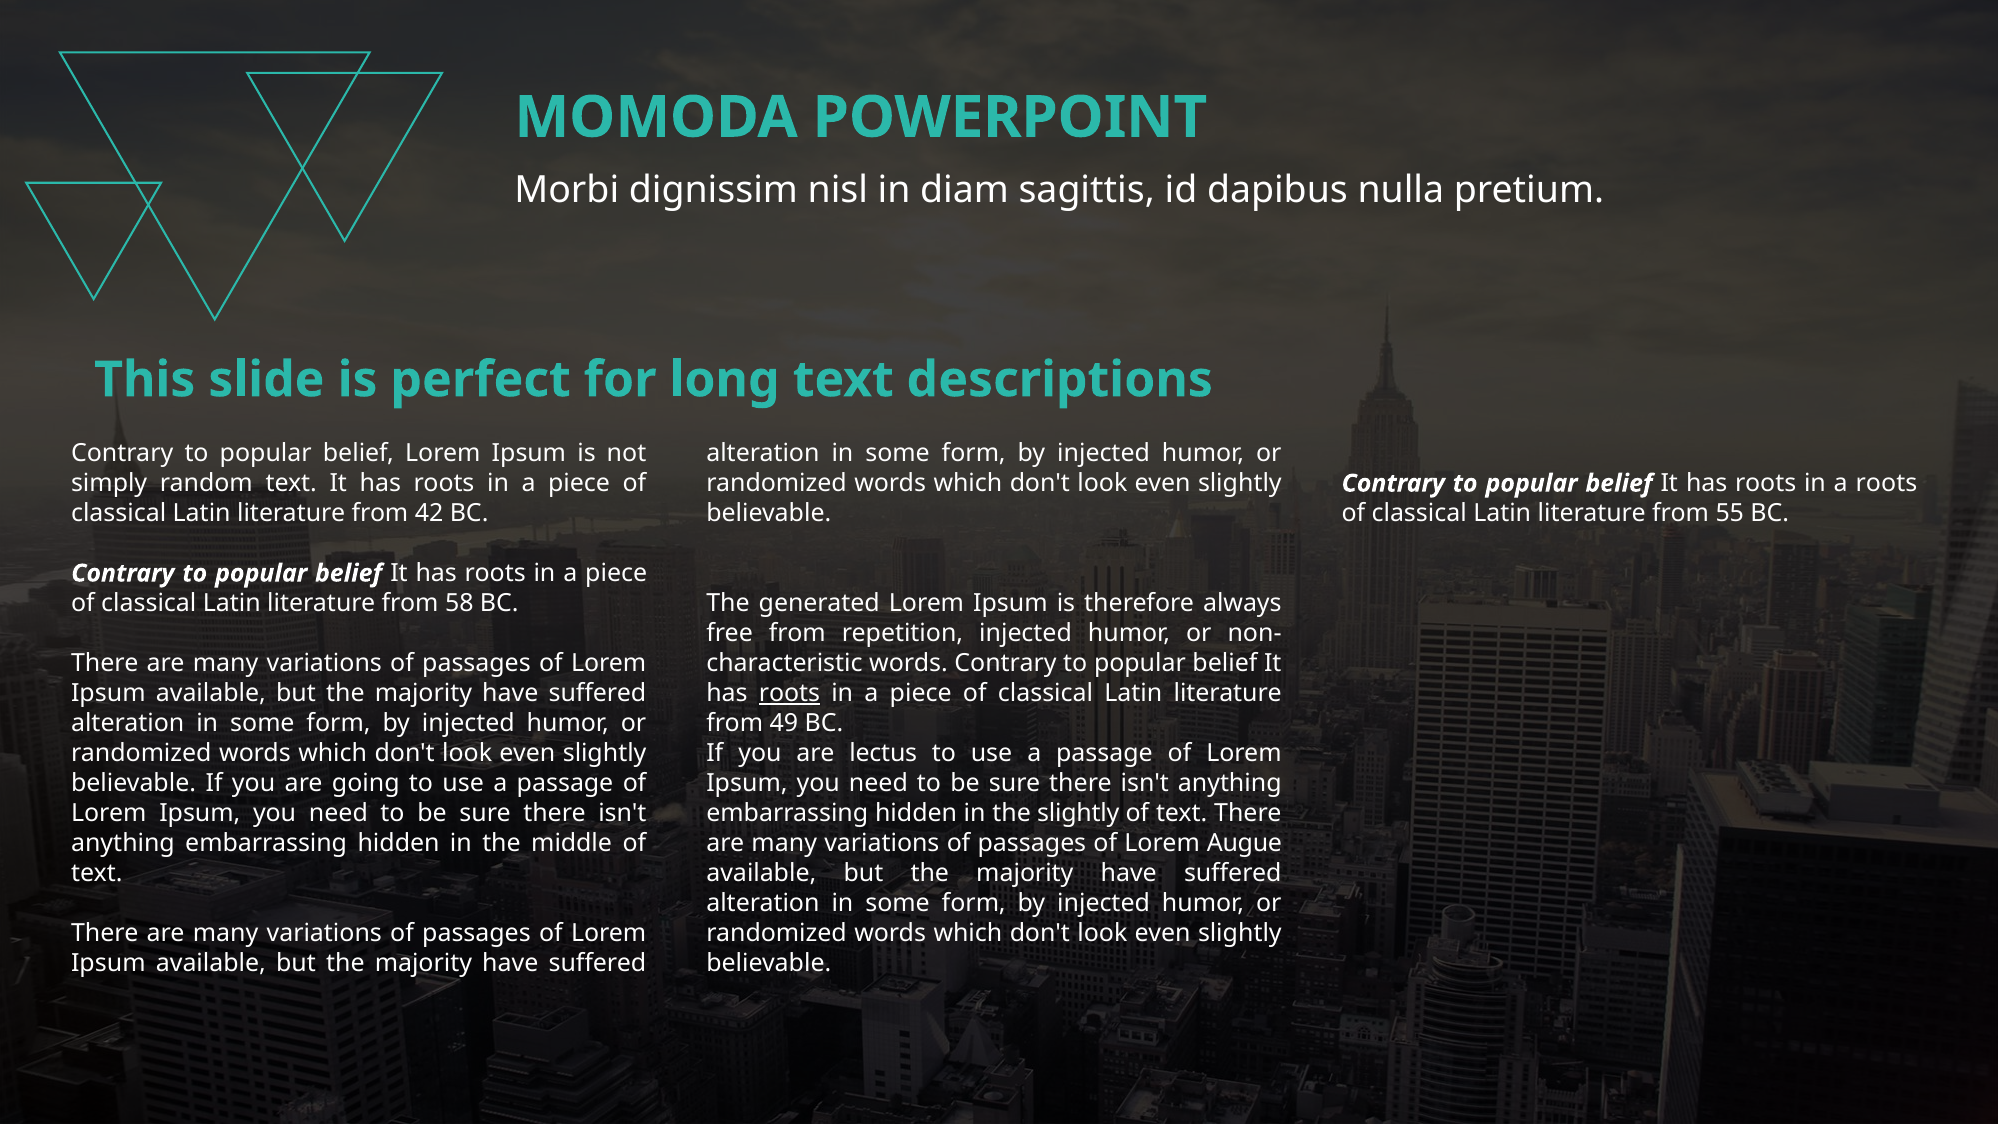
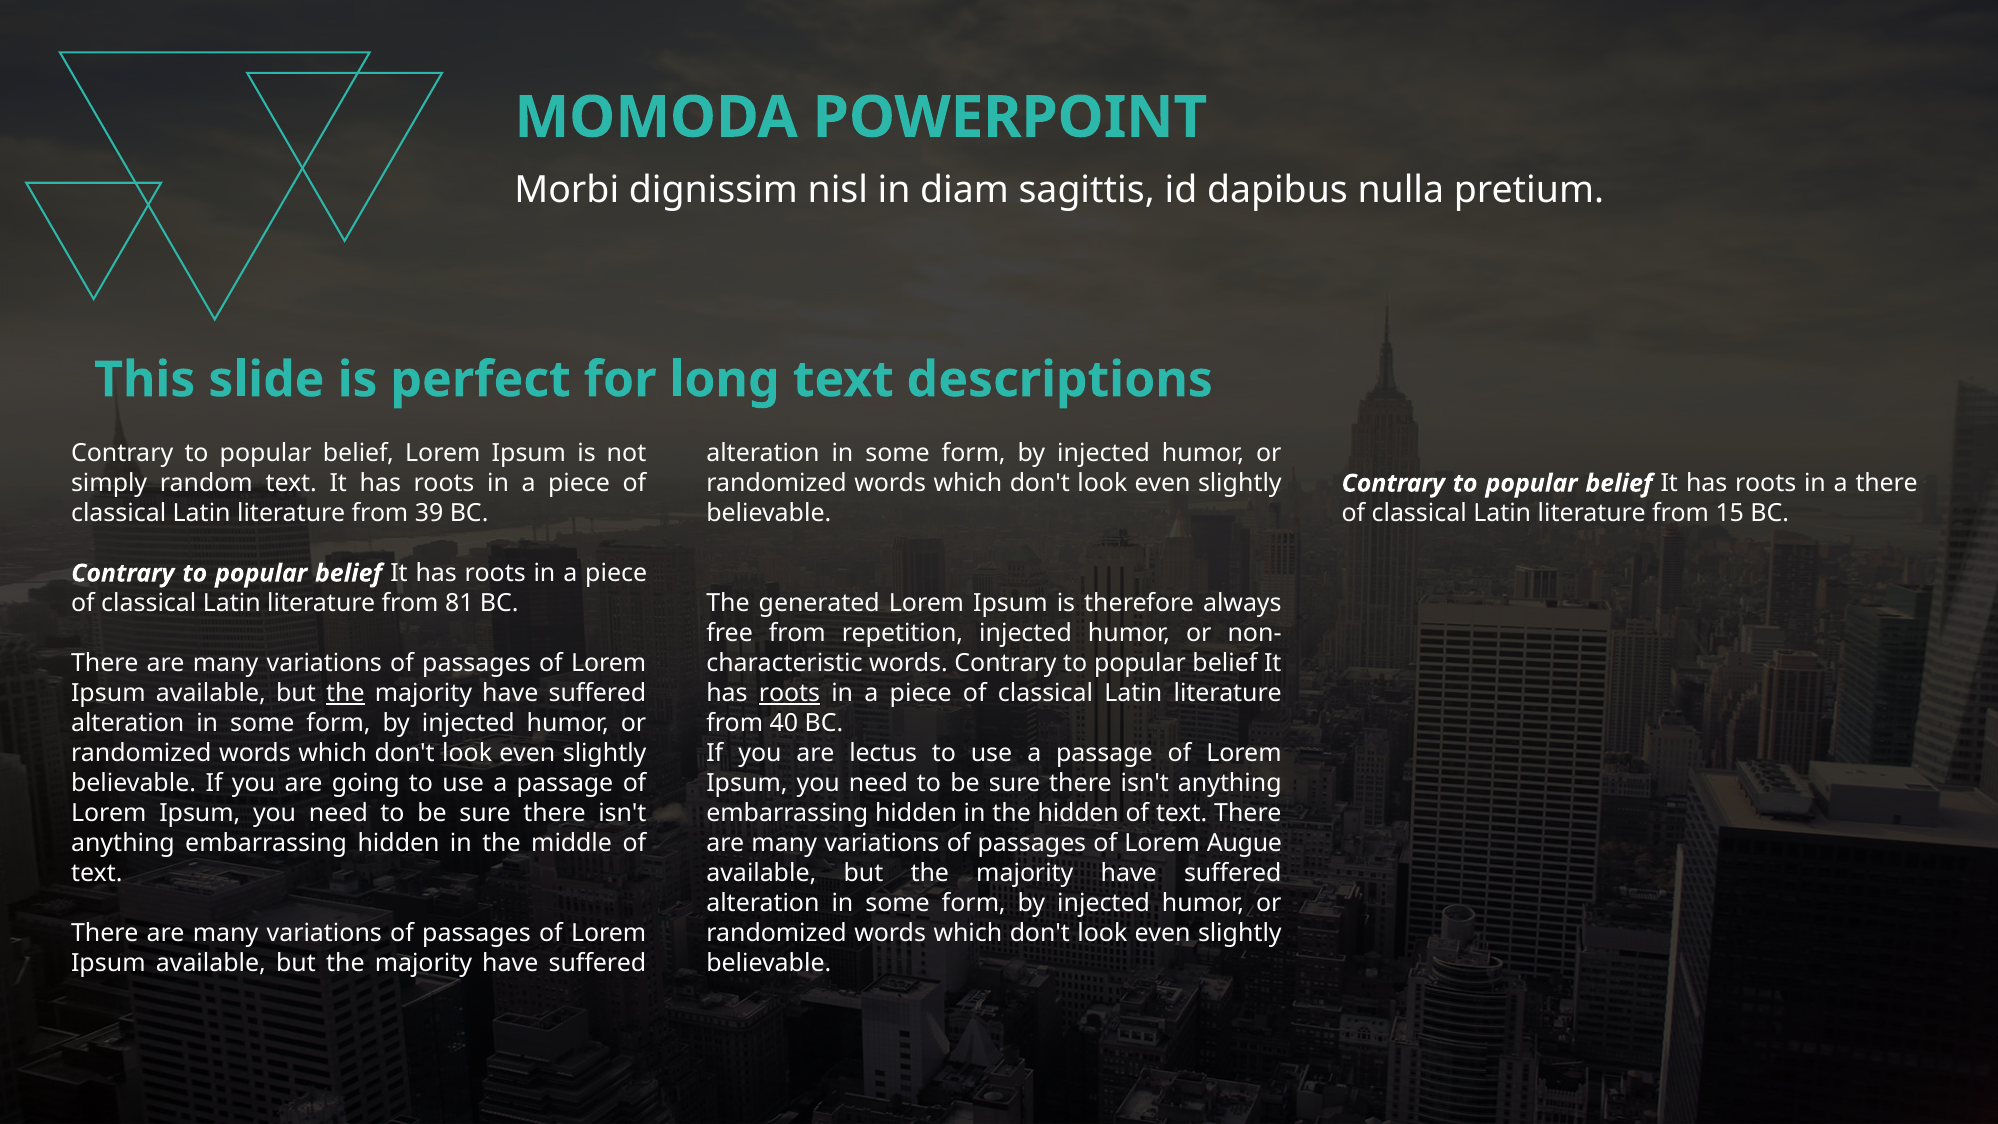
a roots: roots -> there (1887, 483)
42: 42 -> 39 (429, 513)
55: 55 -> 15 (1730, 513)
58: 58 -> 81 (459, 603)
the underline: none -> present (345, 693)
49: 49 -> 40 (784, 723)
the slightly: slightly -> hidden (1078, 813)
